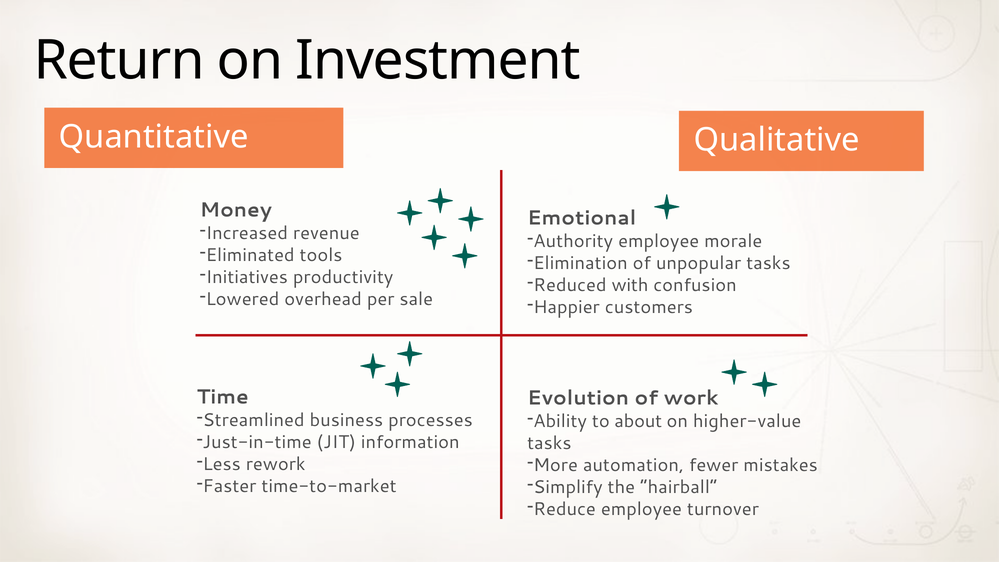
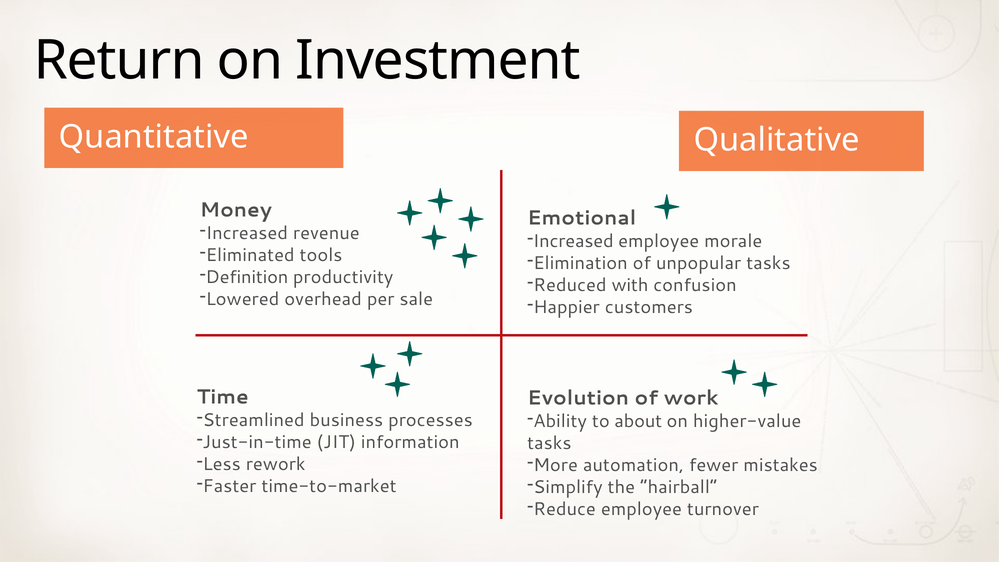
Authority: Authority -> Increased (573, 241)
Initiatives: Initiatives -> Definition (247, 277)
